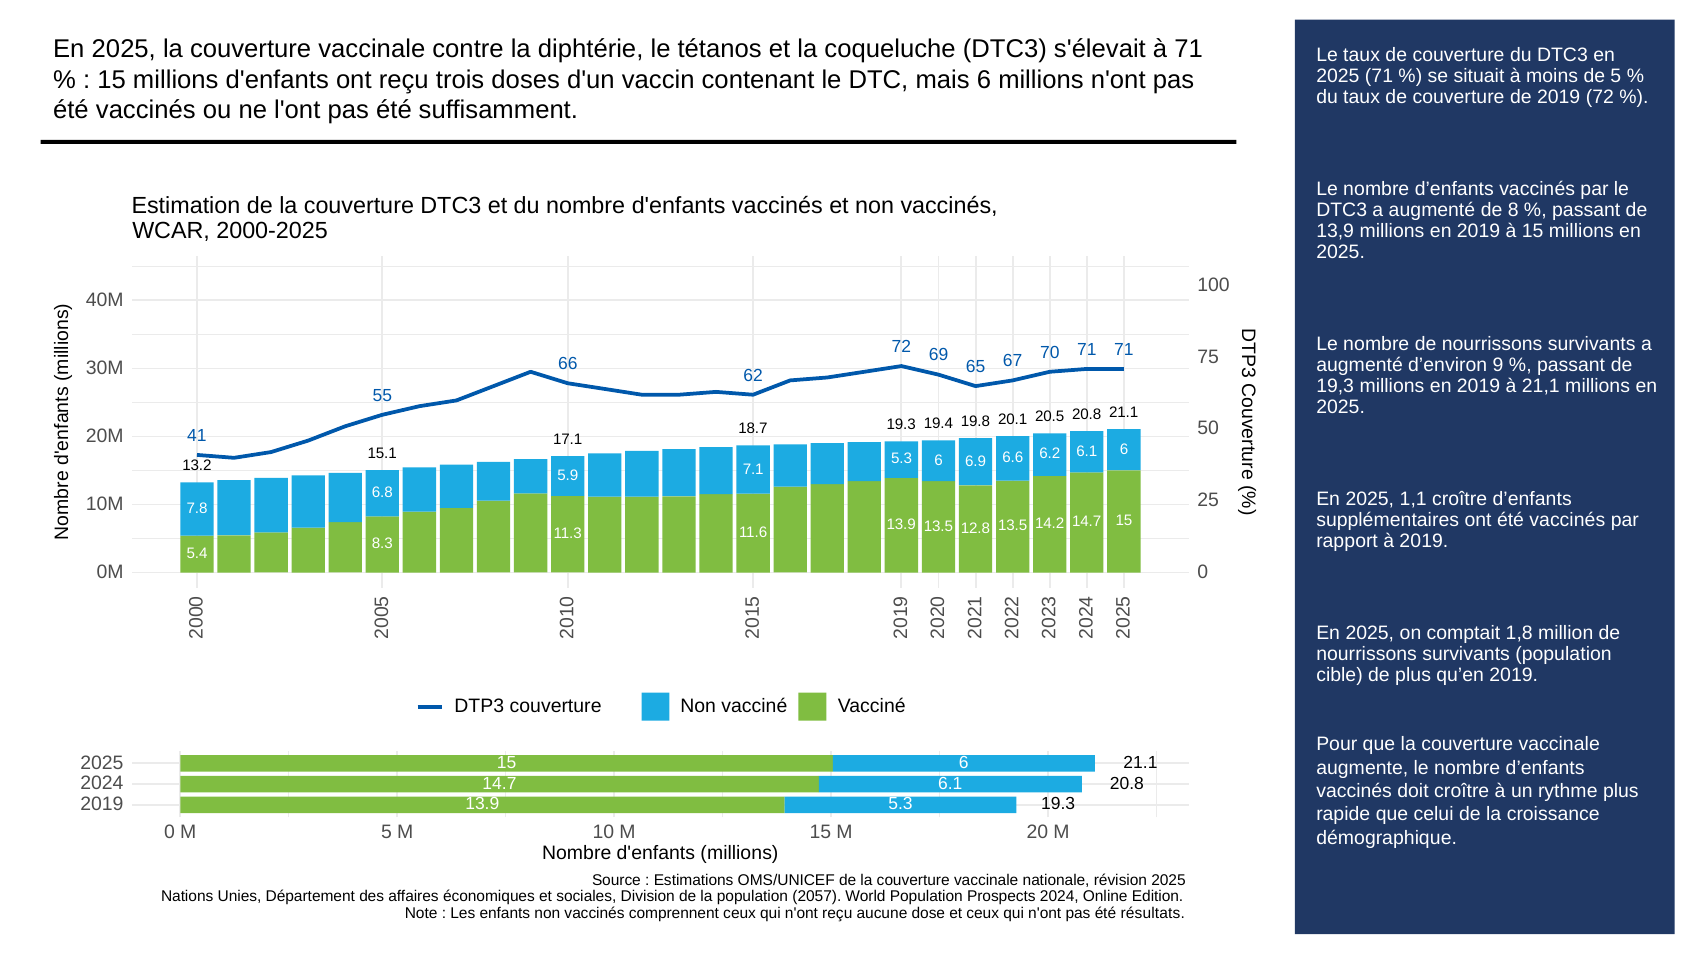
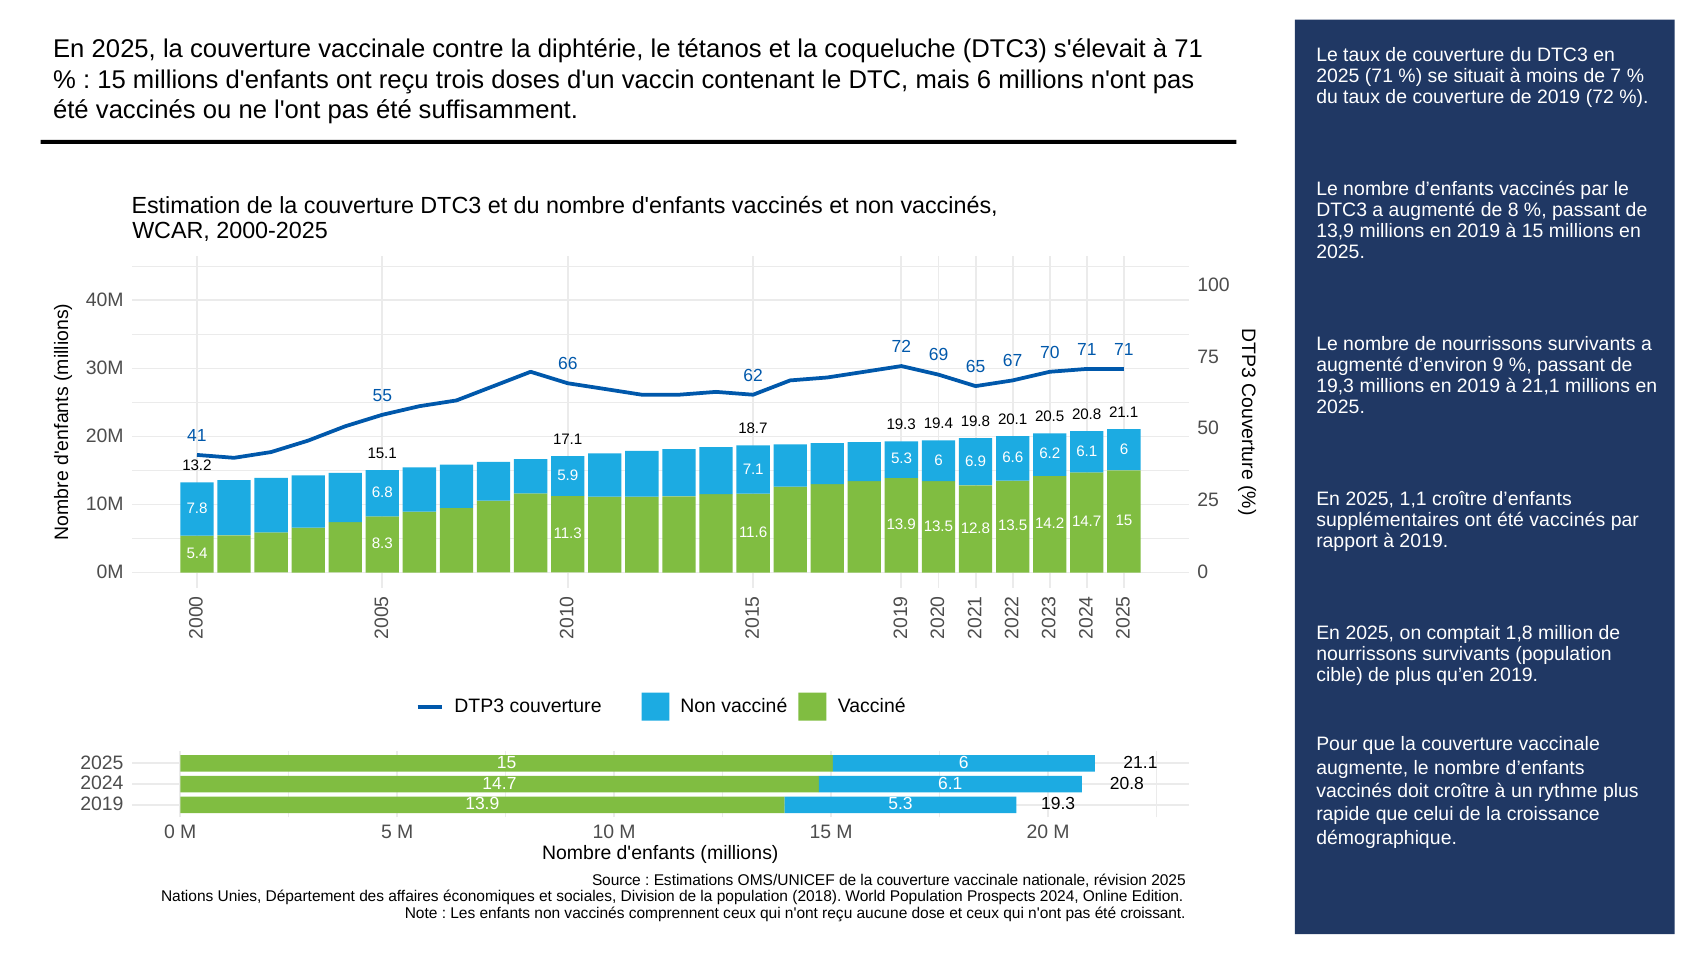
de 5: 5 -> 7 (1616, 76)
2057: 2057 -> 2018 (817, 897)
résultats: résultats -> croissant (1153, 913)
